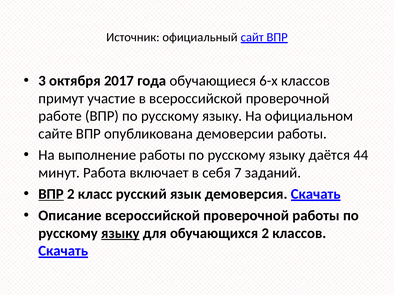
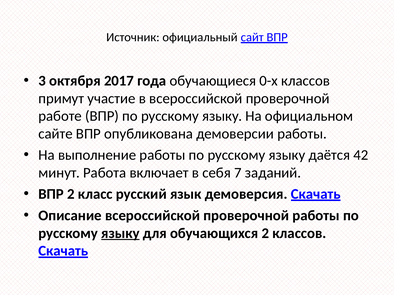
6-х: 6-х -> 0-х (269, 81)
44: 44 -> 42 (361, 155)
ВПР underline: present -> none (51, 194)
